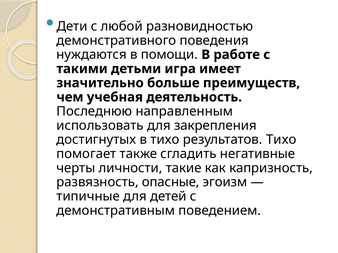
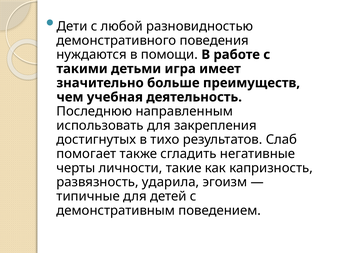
результатов Тихо: Тихо -> Слаб (281, 140)
опасные: опасные -> ударила (171, 183)
